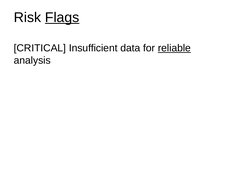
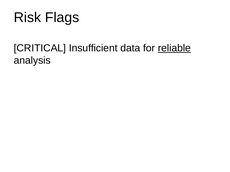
Flags underline: present -> none (62, 17)
